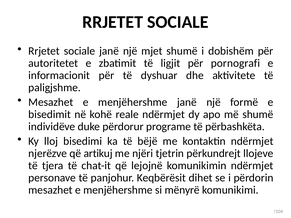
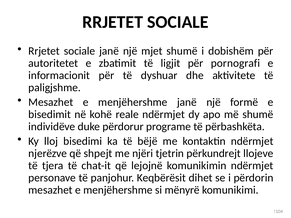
artikuj: artikuj -> shpejt (98, 153)
